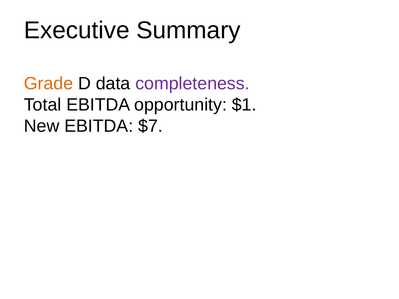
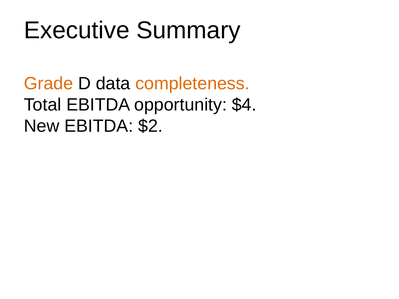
completeness colour: purple -> orange (192, 84)
$1: $1 -> $4 (244, 105)
$7: $7 -> $2 (151, 126)
